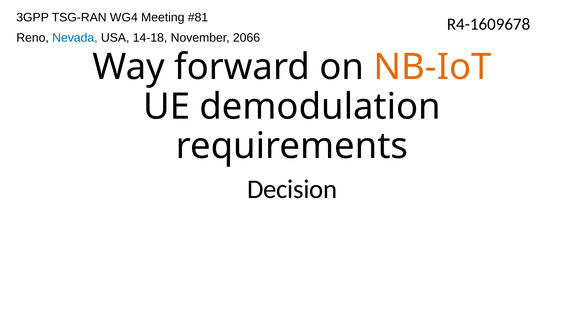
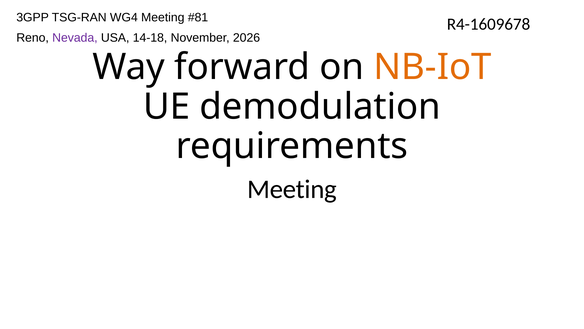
Nevada colour: blue -> purple (75, 38)
2066: 2066 -> 2026 (247, 38)
Decision: Decision -> Meeting (292, 189)
